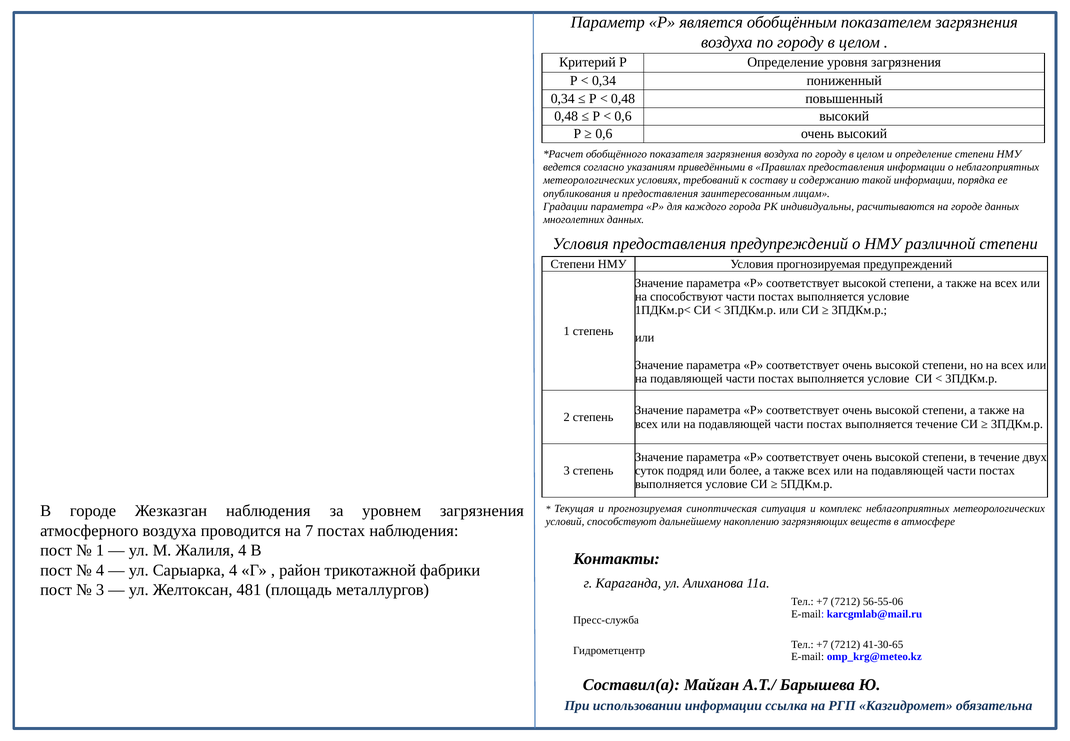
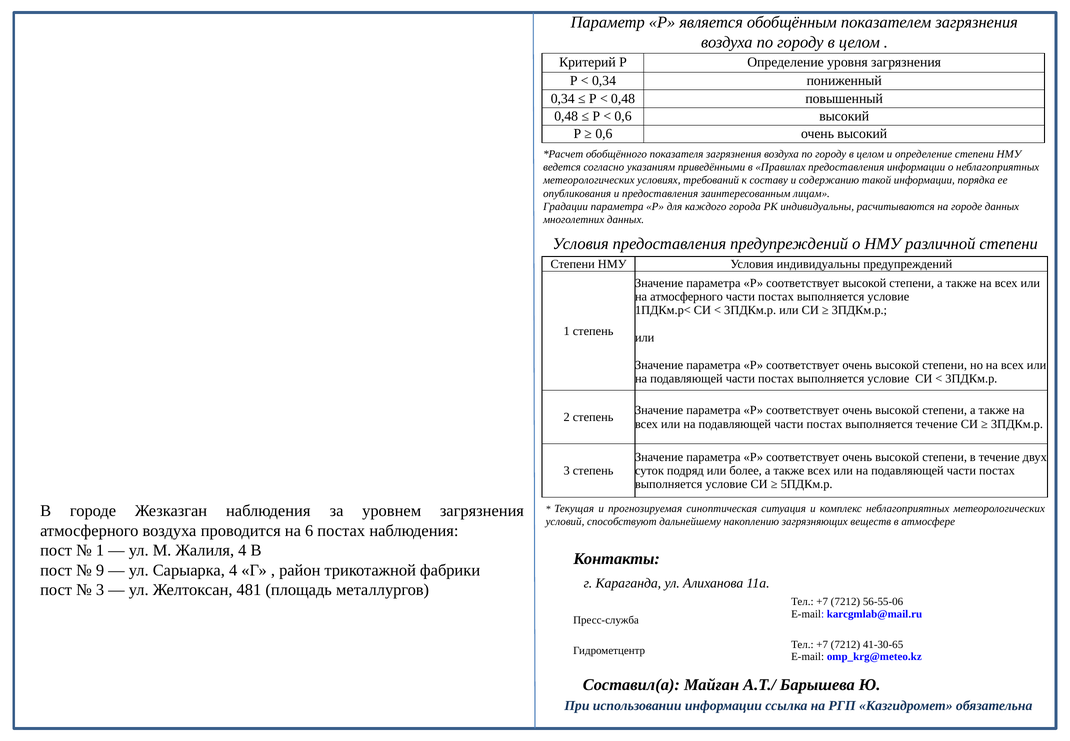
Условия прогнозируемая: прогнозируемая -> индивидуальны (818, 264)
на способствуют: способствуют -> атмосферного (687, 297)
7: 7 -> 6 (309, 530)
4: 4 -> 9 (100, 570)
